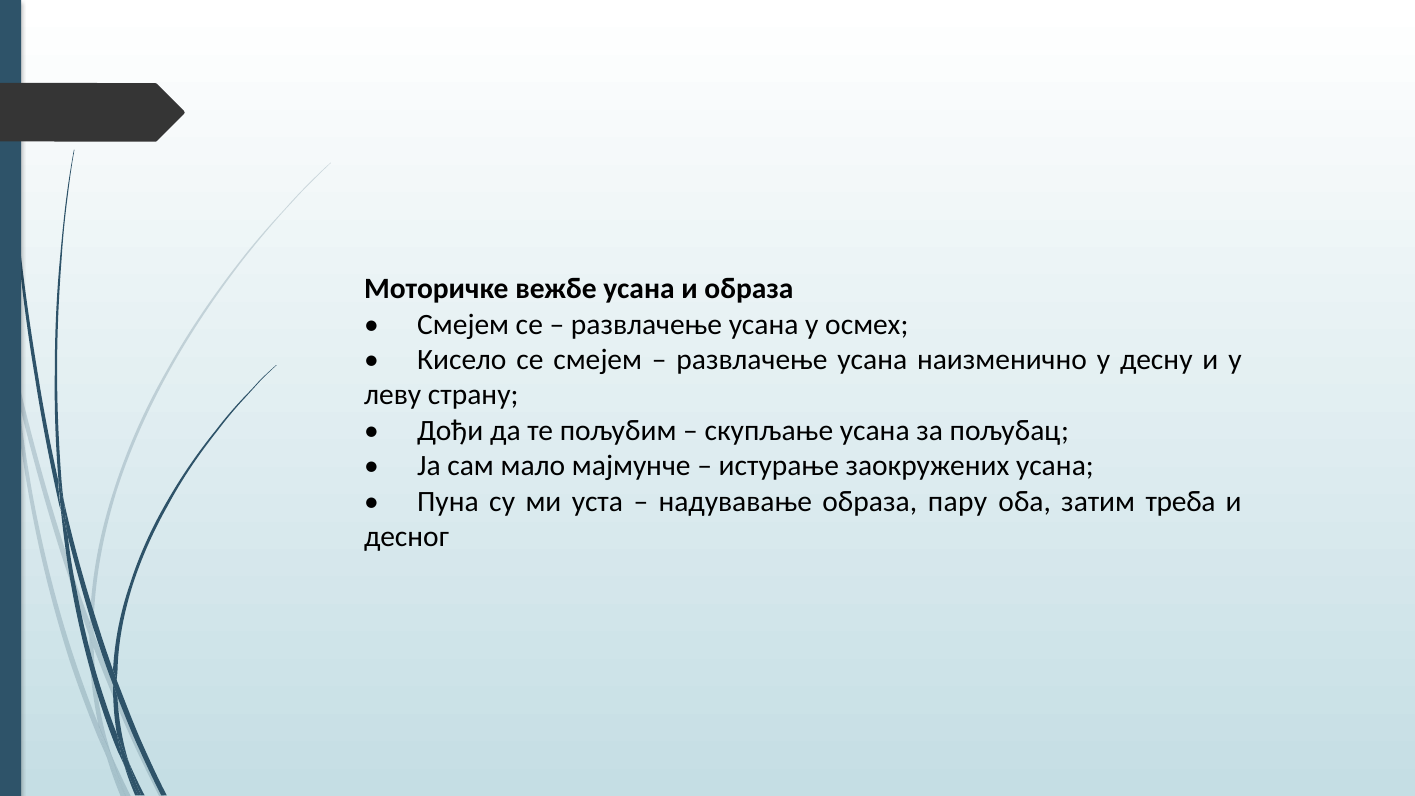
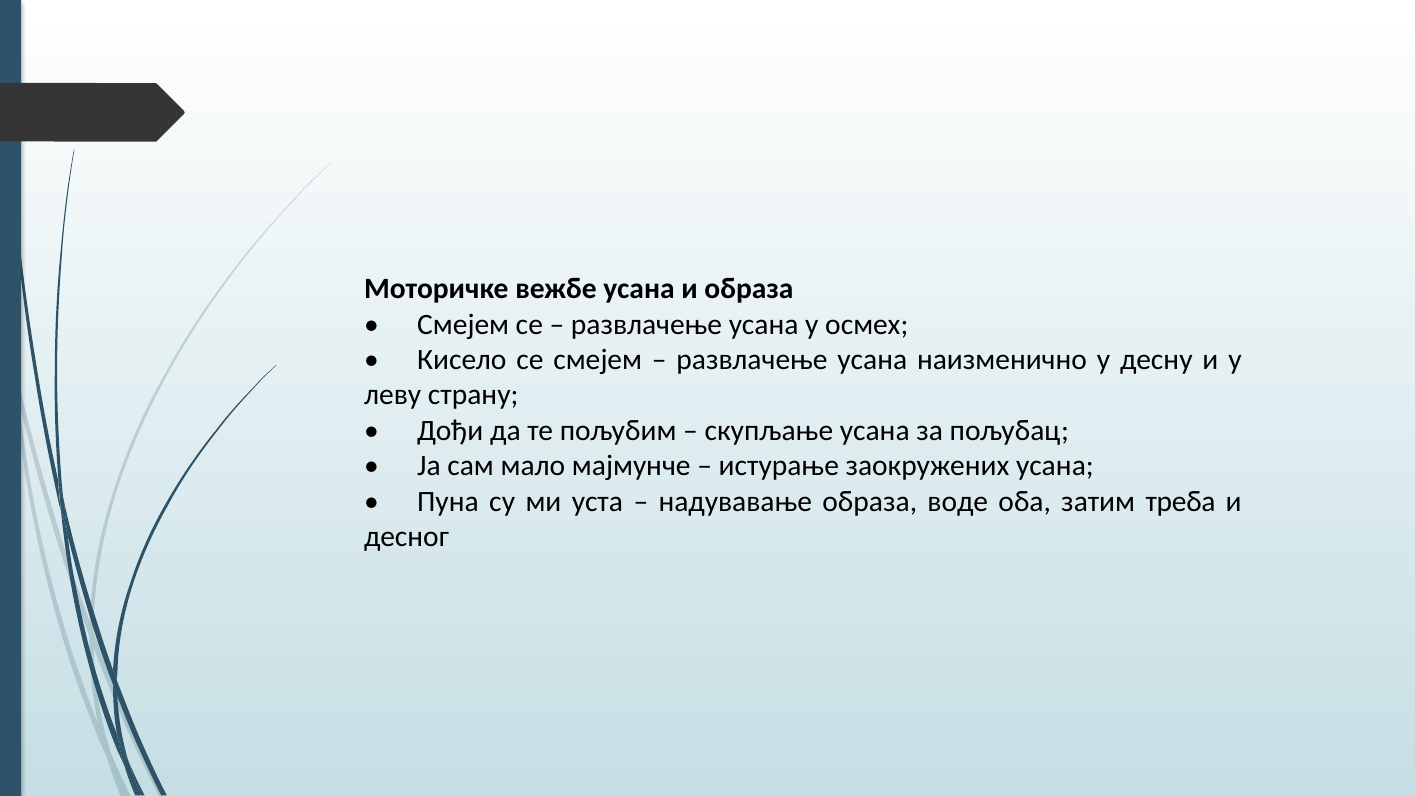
пару: пару -> воде (958, 501)
